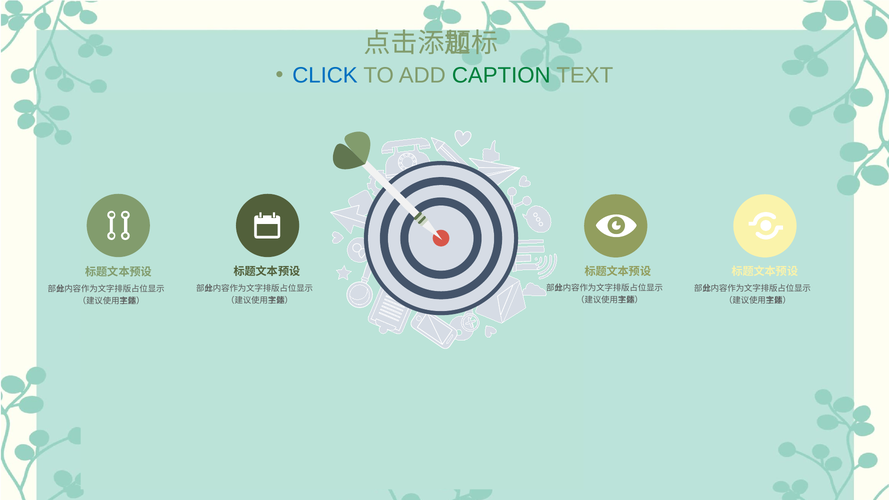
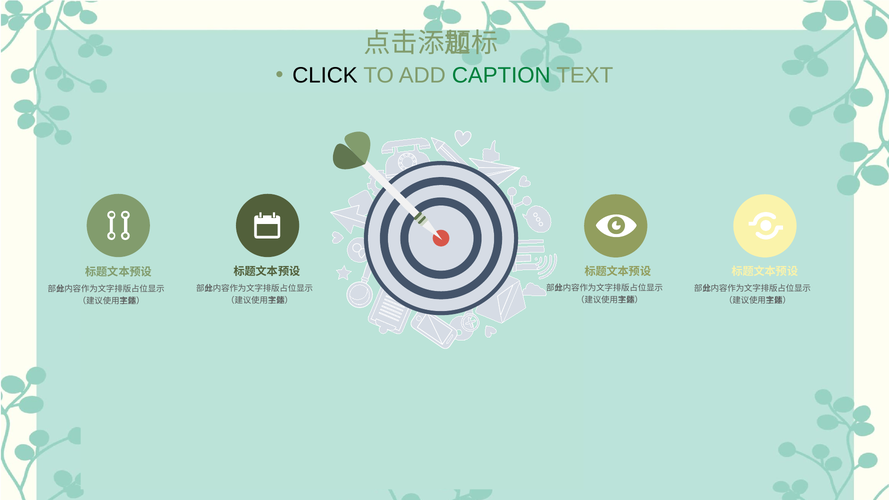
CLICK colour: blue -> black (325, 75)
